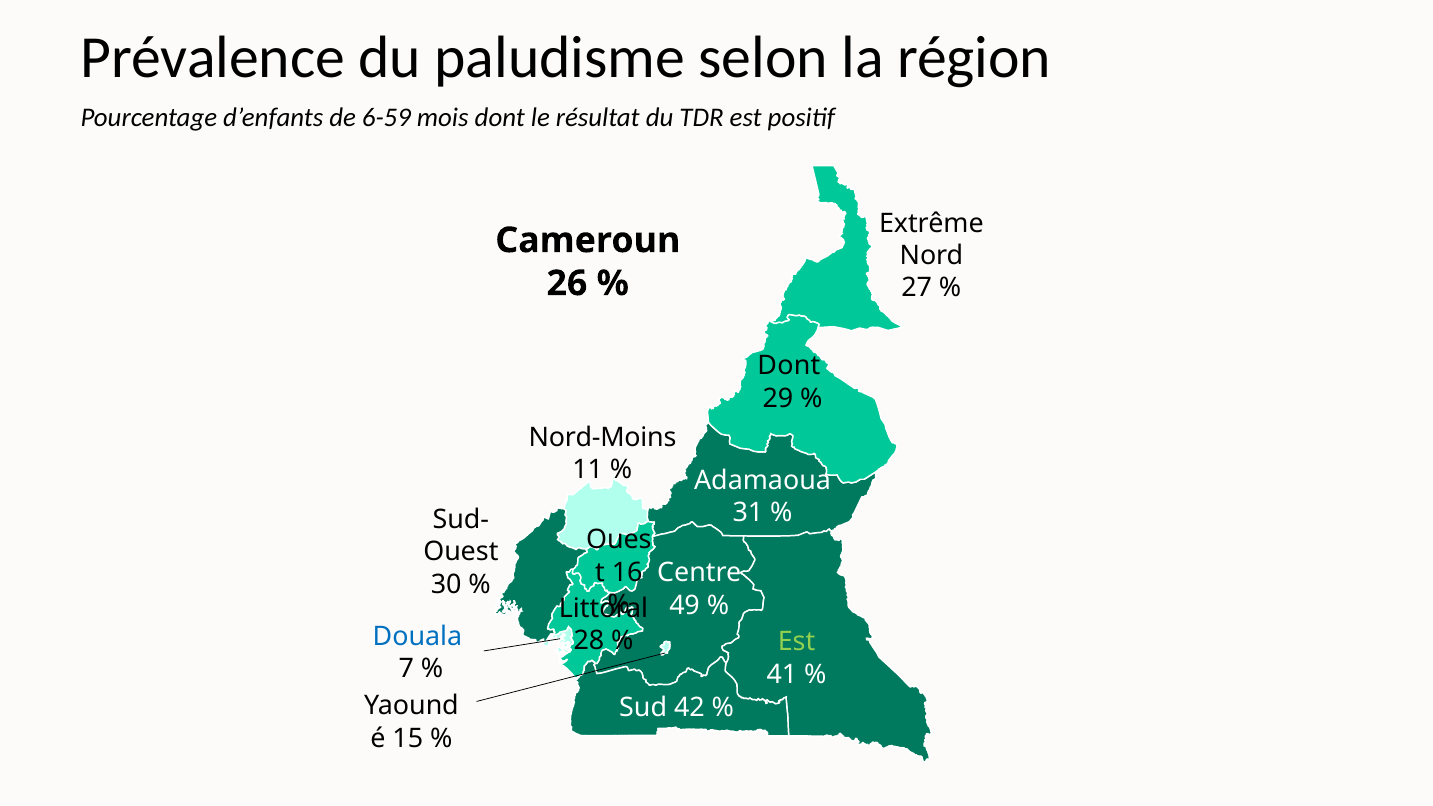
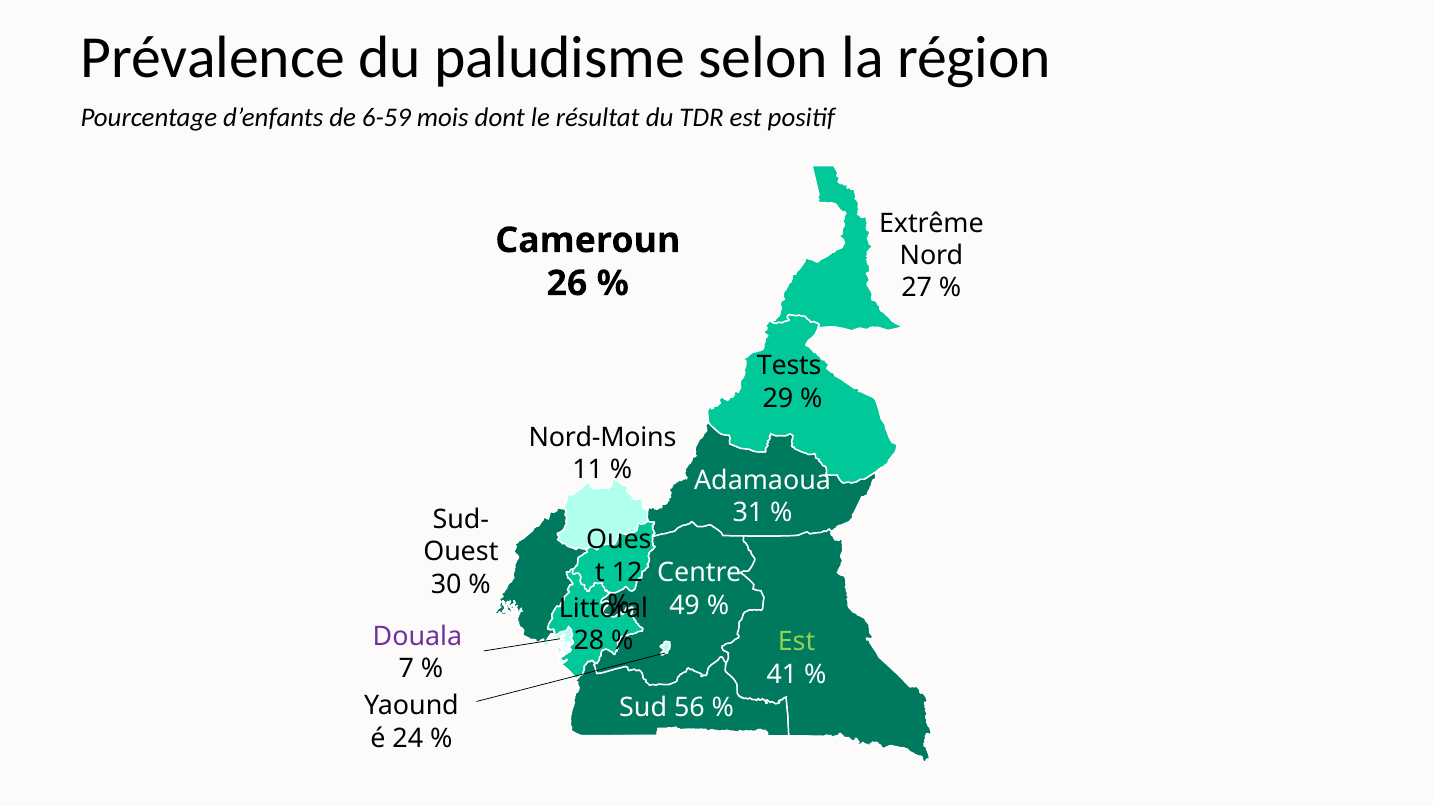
Dont: Dont -> Tests (789, 366)
16: 16 -> 12 (627, 572)
Douala colour: blue -> purple (417, 637)
42: 42 -> 56 (689, 708)
15: 15 -> 24 (408, 738)
